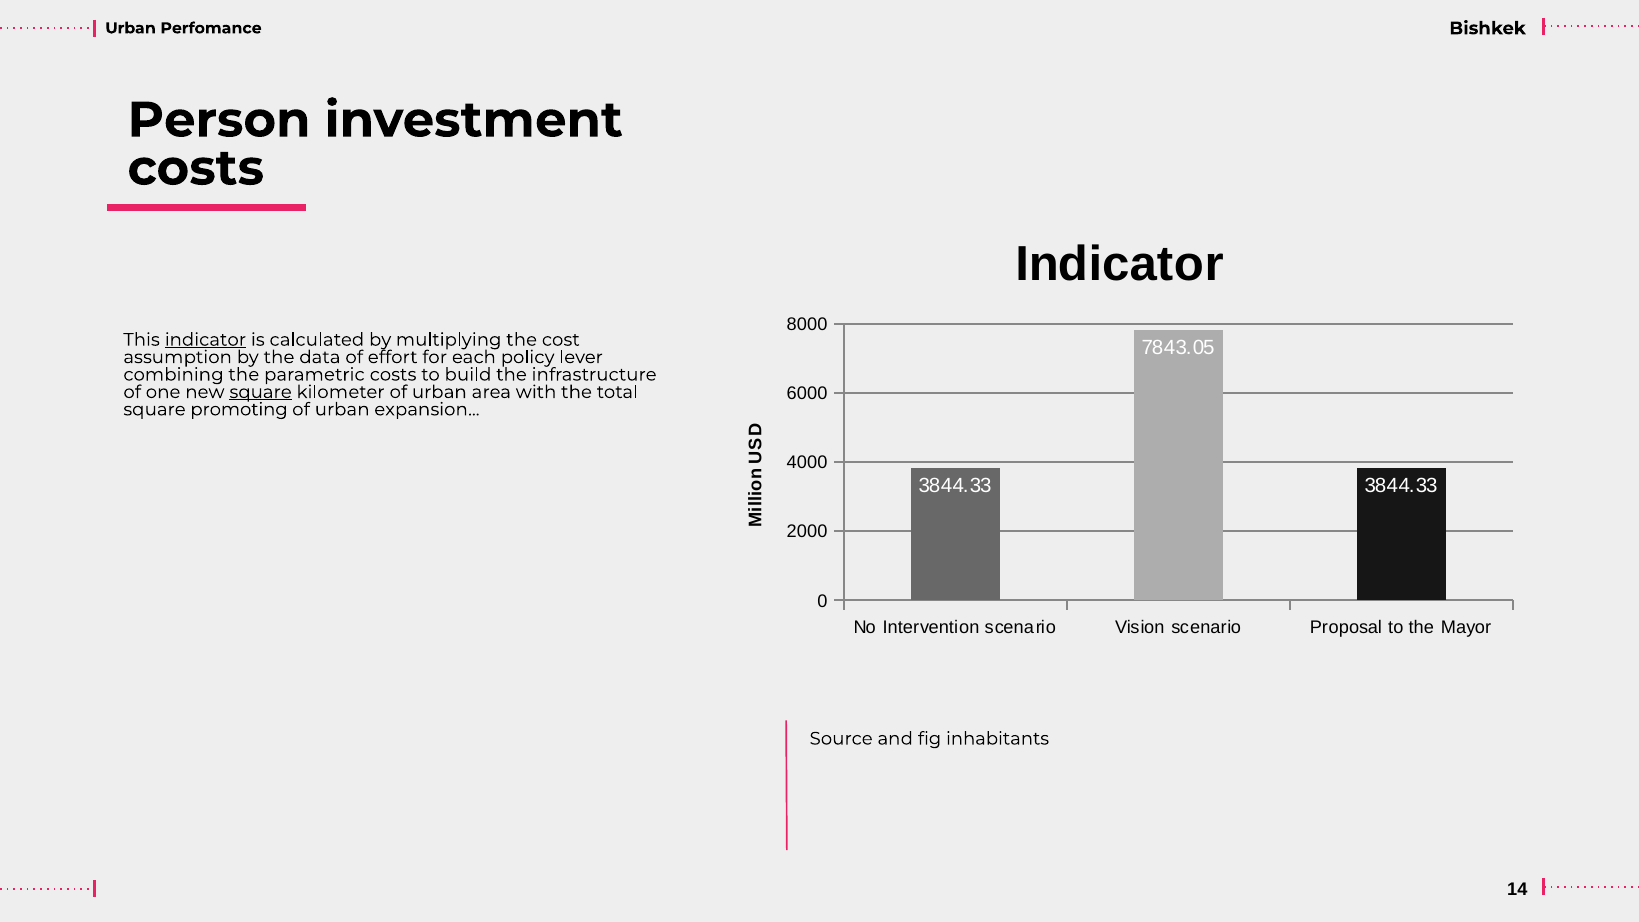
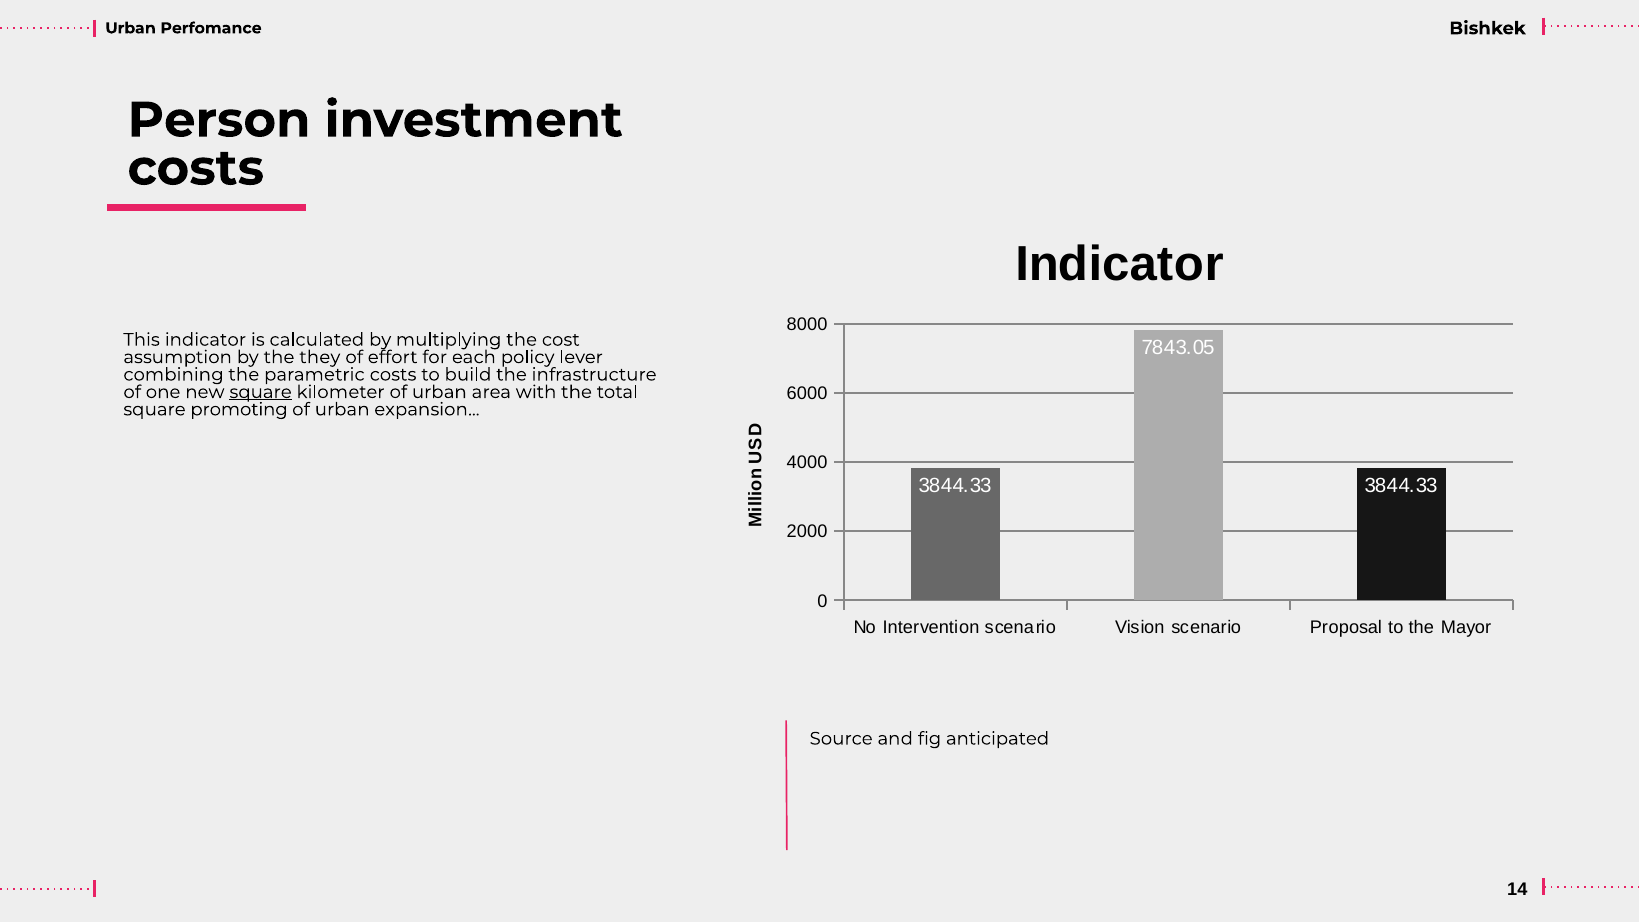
indicator underline: present -> none (205, 340)
data: data -> they (320, 357)
inhabitants: inhabitants -> anticipated (998, 739)
